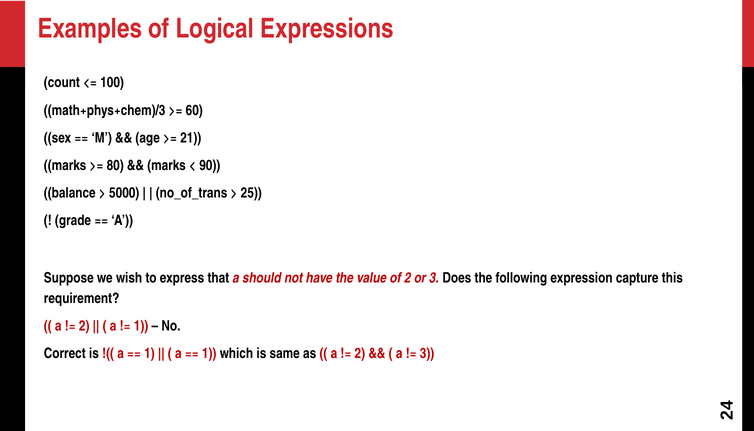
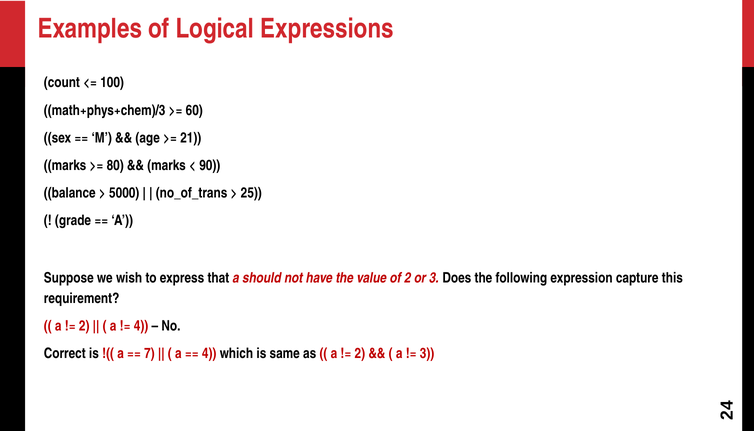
1: 1 -> 4 (141, 326)
1: 1 -> 7 (149, 354)
1: 1 -> 4 (209, 354)
